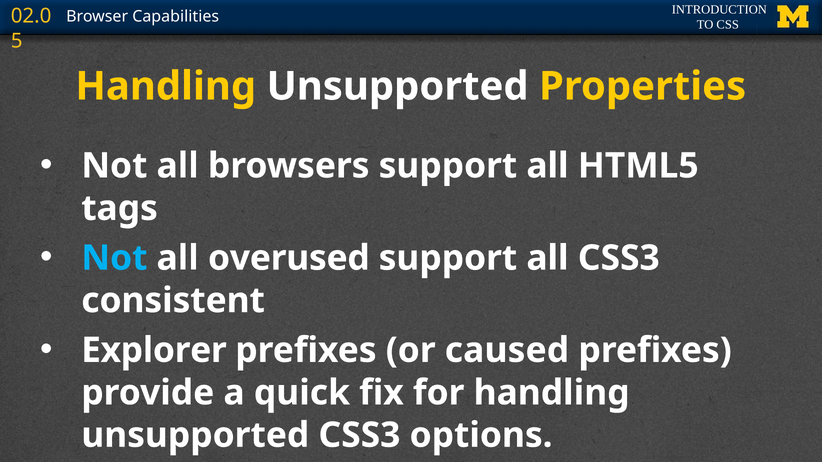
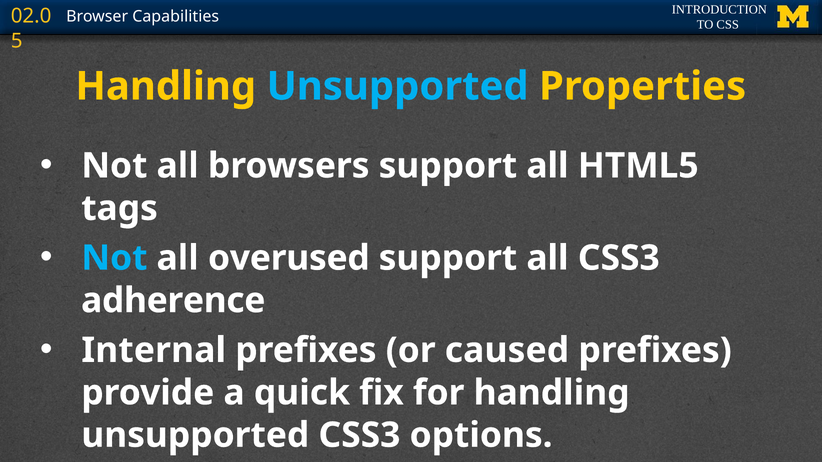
Unsupported colour: white -> light blue (398, 86)
consistent: consistent -> adherence (173, 301)
Explorer: Explorer -> Internal (154, 351)
